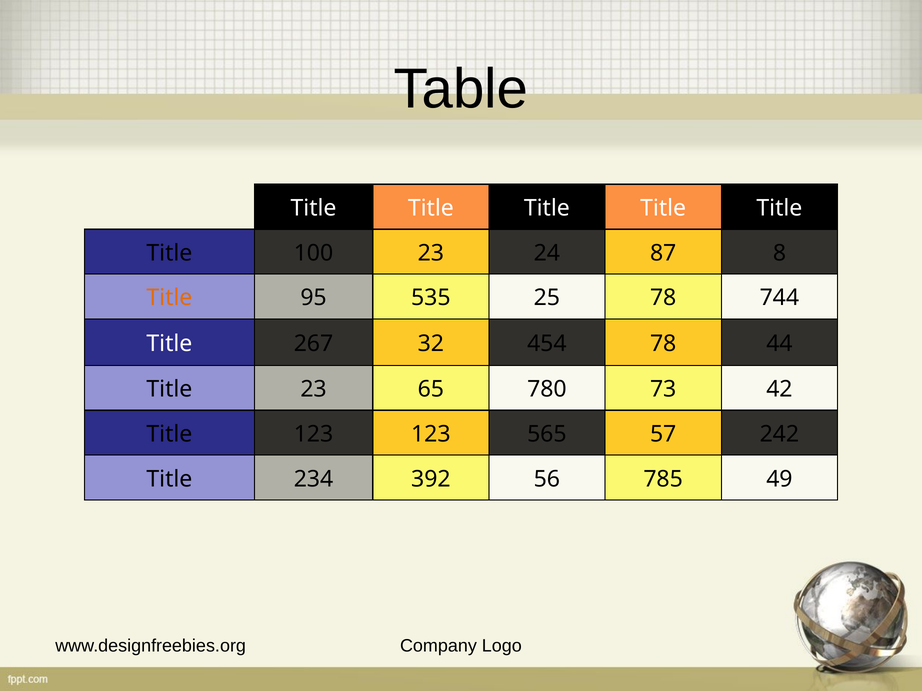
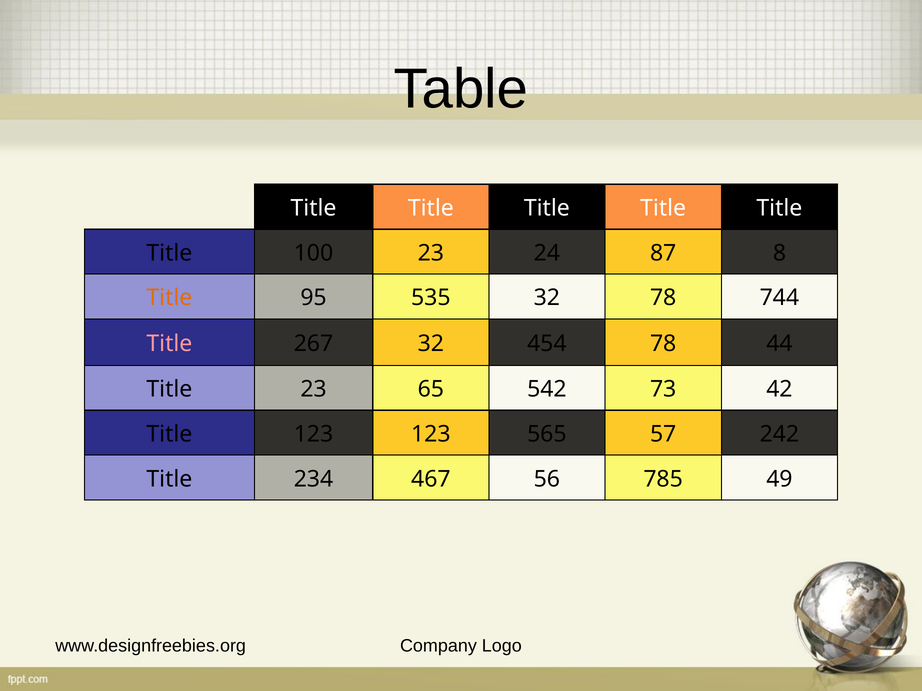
535 25: 25 -> 32 (547, 298)
Title colour: white -> pink (169, 344)
780: 780 -> 542 (547, 389)
392: 392 -> 467 (431, 479)
